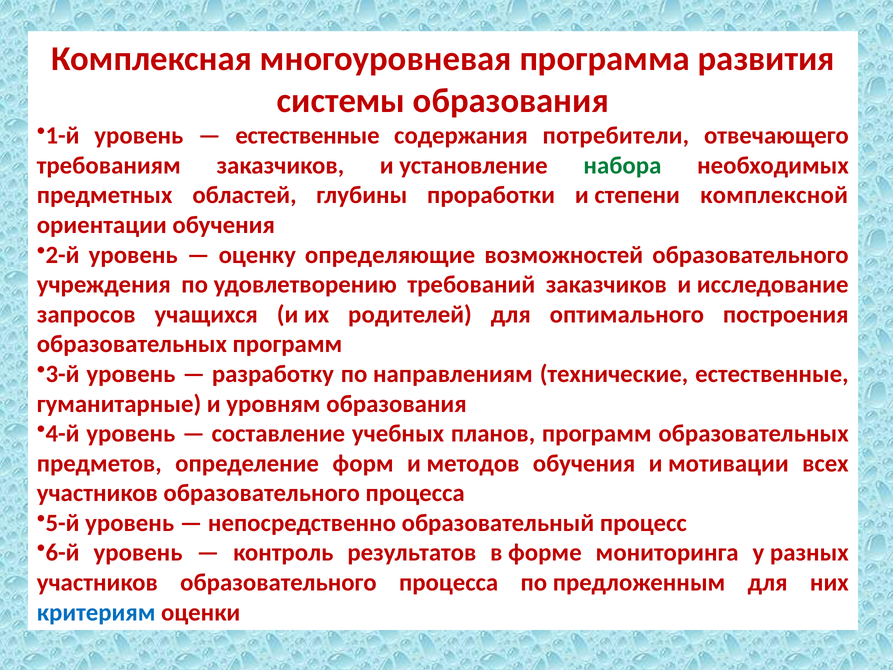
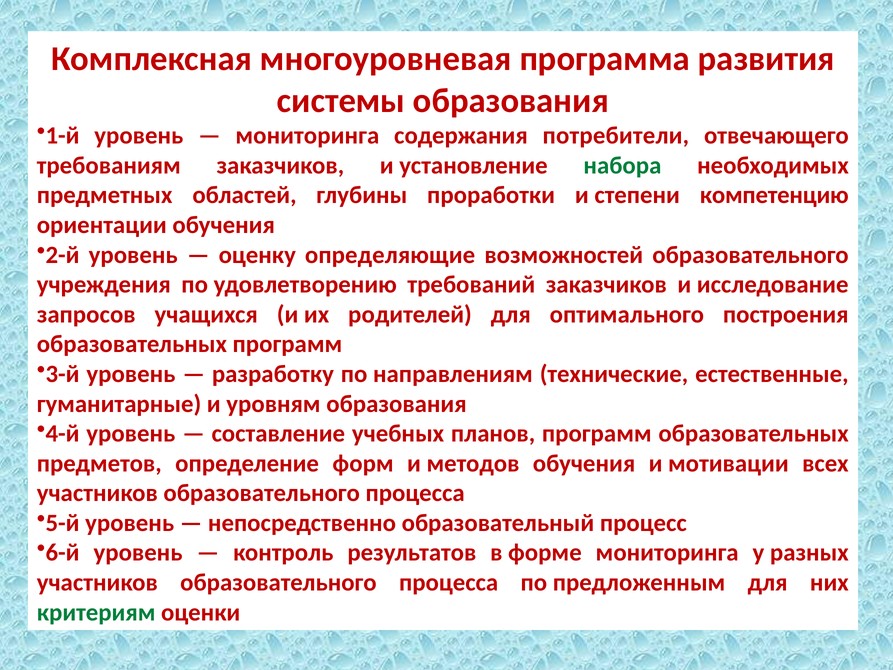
естественные: естественные -> мониторинга (307, 136)
комплексной: комплексной -> компетенцию (774, 195)
критериям colour: blue -> green (96, 612)
